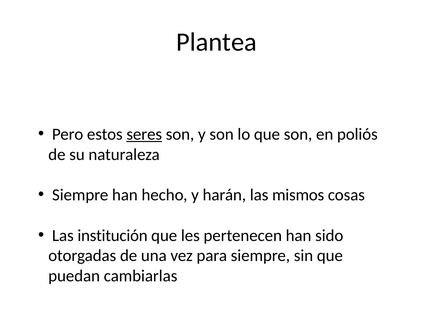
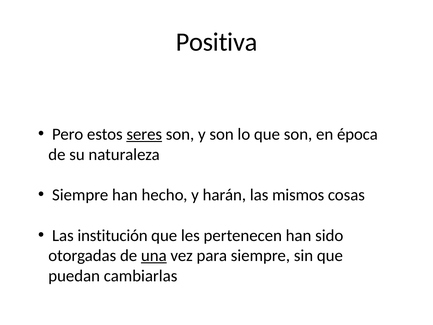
Plantea: Plantea -> Positiva (217, 42)
poliós: poliós -> época (357, 134)
una underline: none -> present (154, 256)
